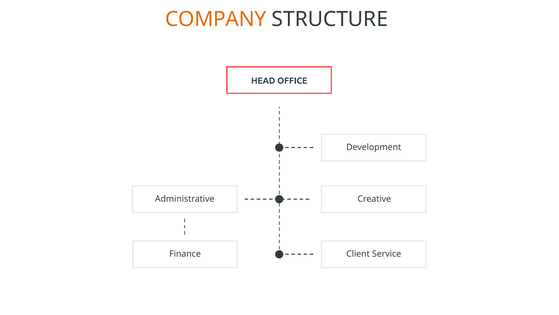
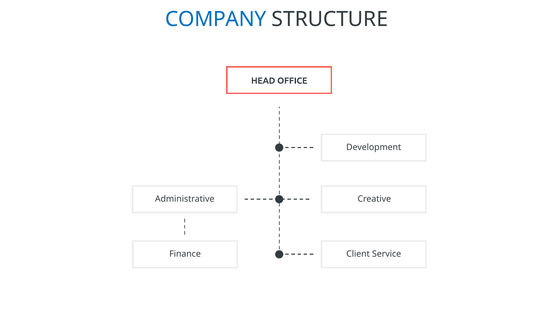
COMPANY colour: orange -> blue (216, 19)
